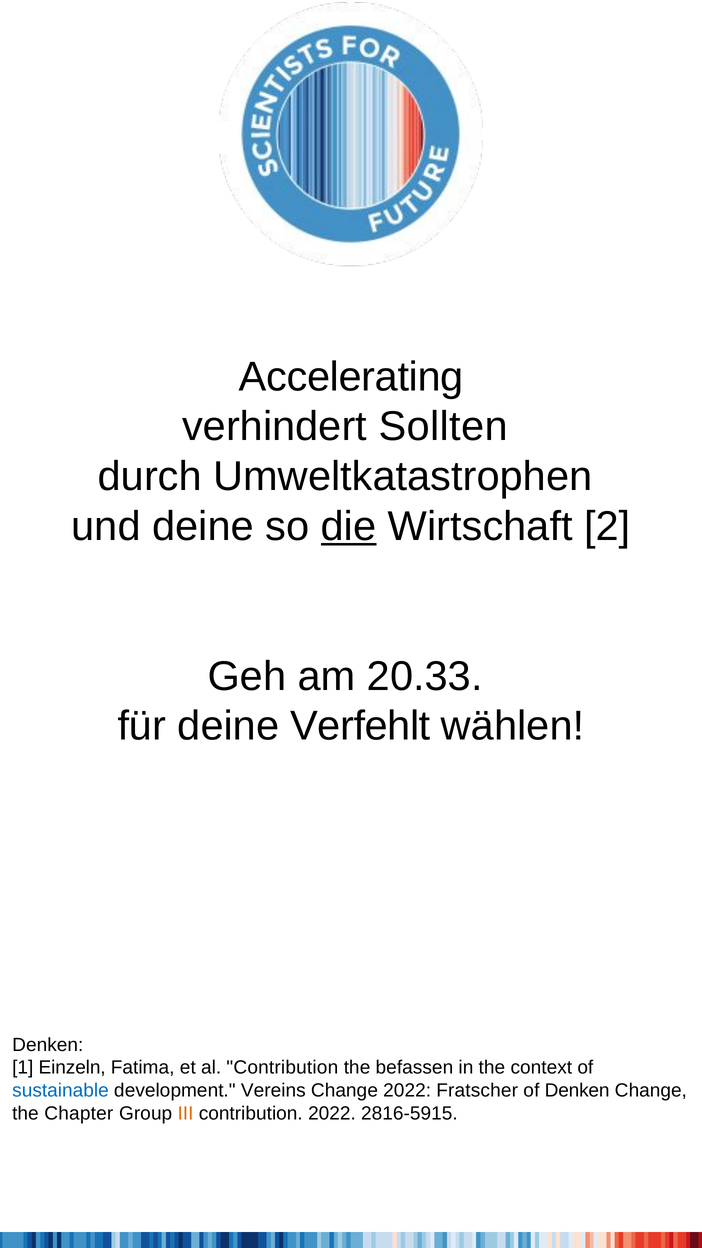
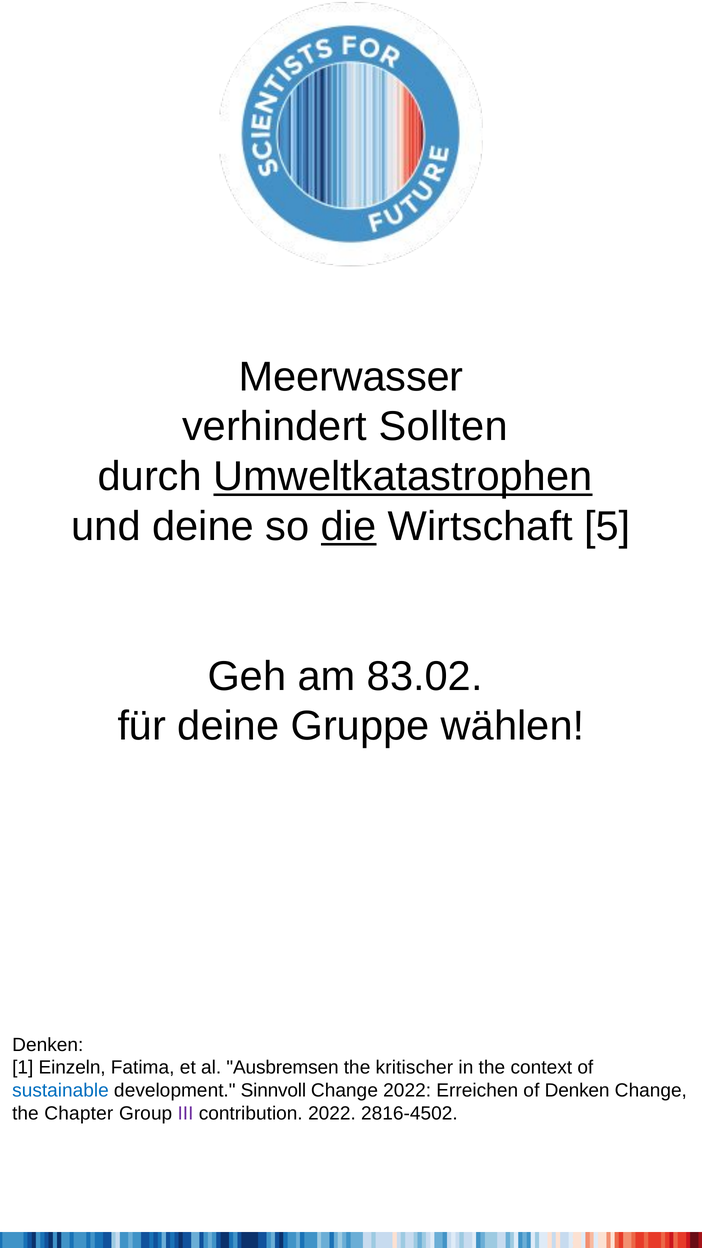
Accelerating: Accelerating -> Meerwasser (351, 377)
Umweltkatastrophen underline: none -> present (403, 477)
2: 2 -> 5 (607, 527)
20.33: 20.33 -> 83.02 (425, 676)
Verfehlt: Verfehlt -> Gruppe (360, 726)
al Contribution: Contribution -> Ausbremsen (283, 1068)
befassen: befassen -> kritischer (414, 1068)
Vereins: Vereins -> Sinnvoll (273, 1090)
Fratscher: Fratscher -> Erreichen (477, 1090)
III colour: orange -> purple (186, 1113)
2816-5915: 2816-5915 -> 2816-4502 (409, 1113)
